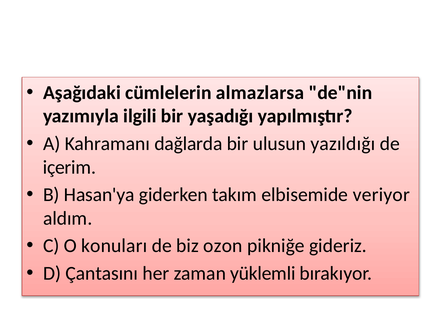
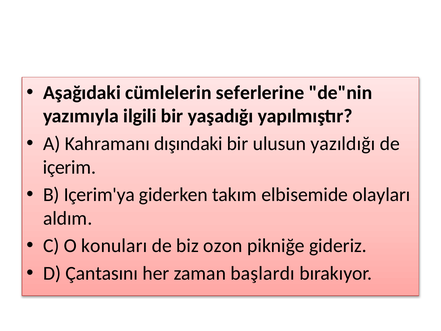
almazlarsa: almazlarsa -> seferlerine (260, 93)
dağlarda: dağlarda -> dışındaki (188, 144)
Hasan'ya: Hasan'ya -> Içerim'ya (99, 195)
veriyor: veriyor -> olayları (381, 195)
yüklemli: yüklemli -> başlardı (263, 273)
